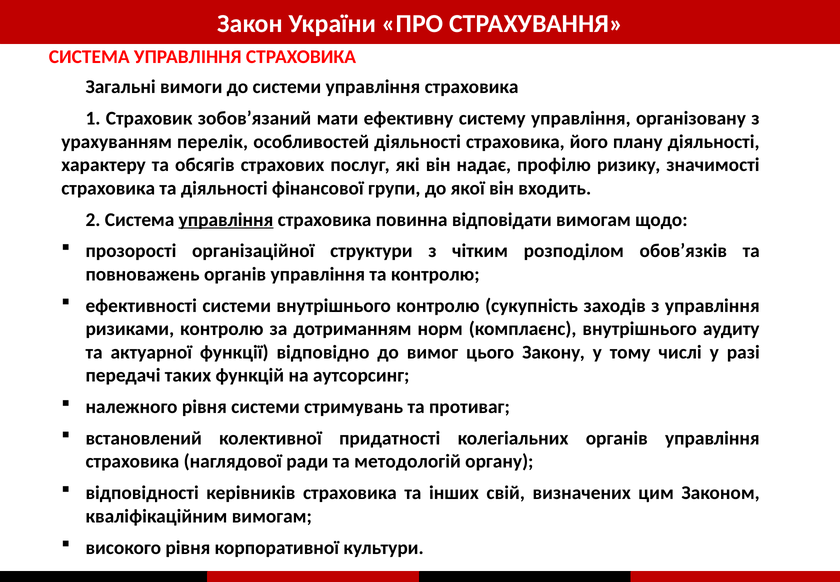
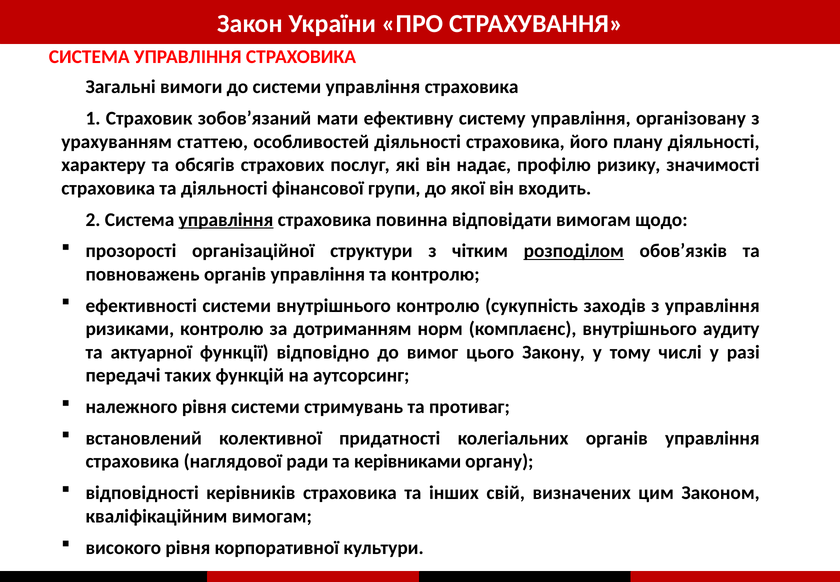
перелік: перелік -> статтею (213, 142)
розподілом underline: none -> present (574, 251)
методологій: методологій -> керівниками (408, 461)
